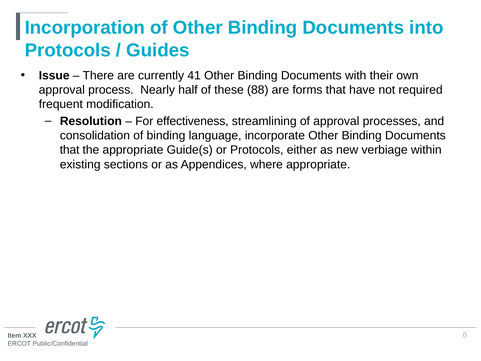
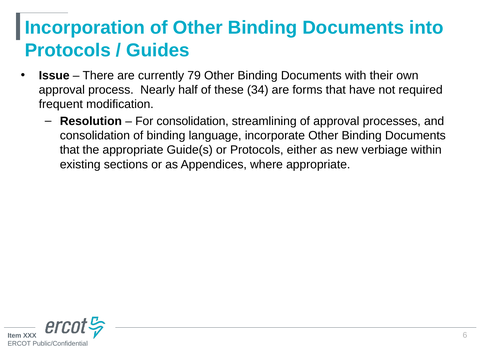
41: 41 -> 79 (194, 75)
88: 88 -> 34 (258, 90)
For effectiveness: effectiveness -> consolidation (193, 121)
